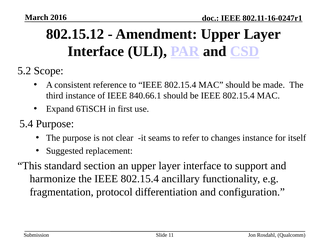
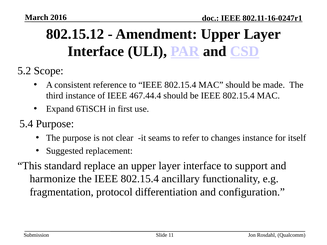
840.66.1: 840.66.1 -> 467.44.4 (145, 96)
section: section -> replace (100, 166)
